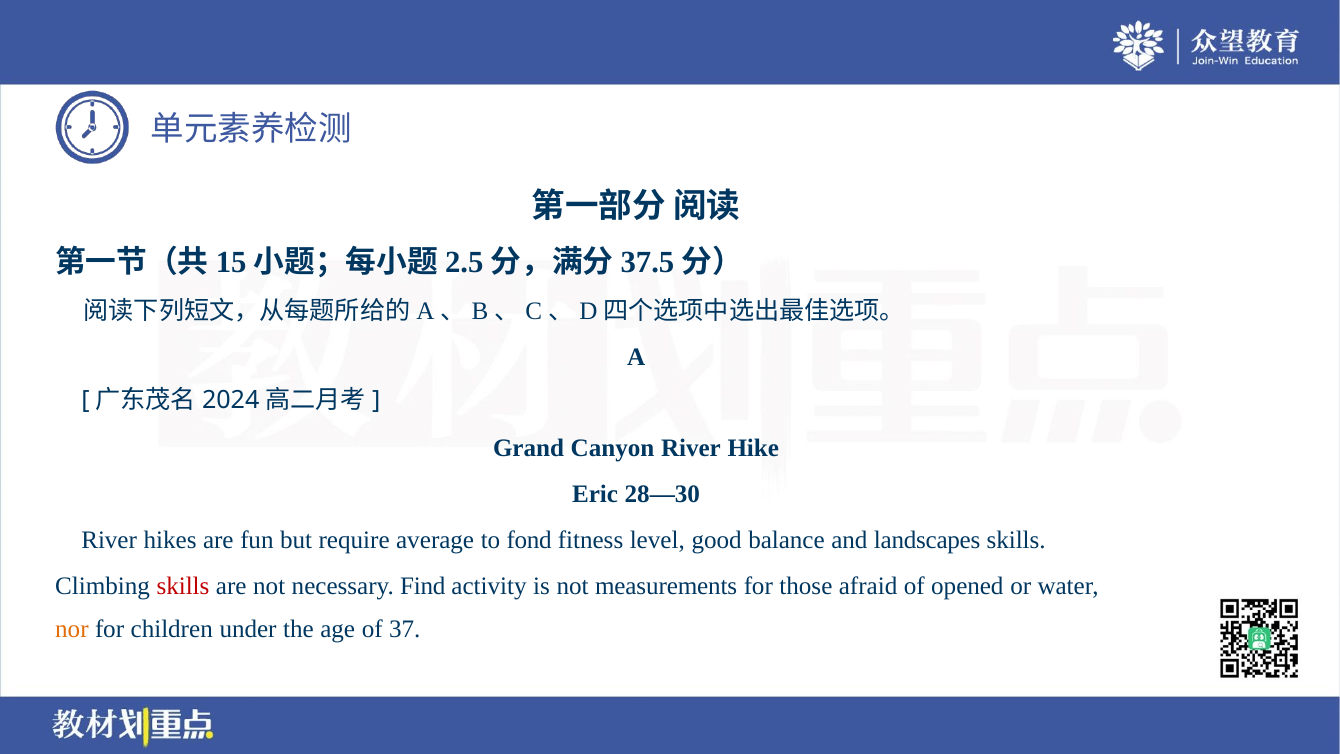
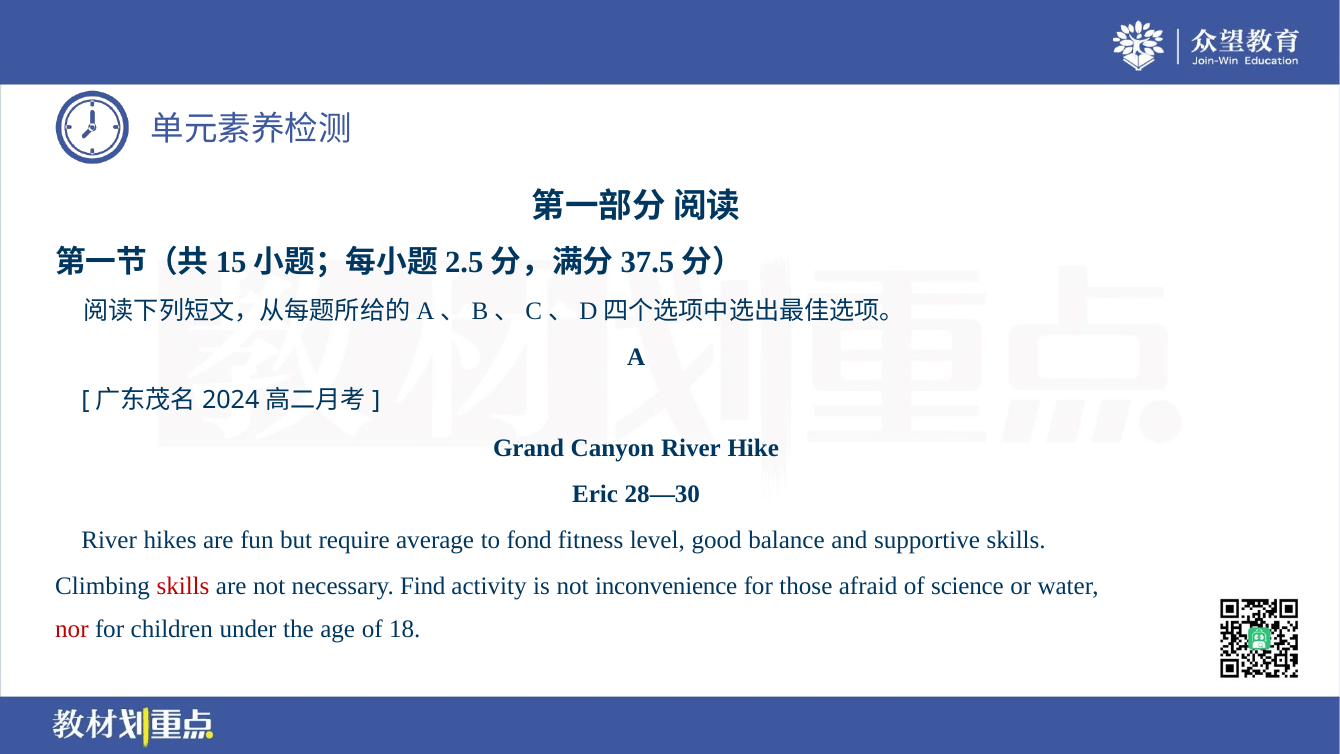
landscapes: landscapes -> supportive (927, 540)
measurements: measurements -> inconvenience (666, 586)
opened: opened -> science (967, 586)
nor colour: orange -> red (72, 629)
37: 37 -> 18 (405, 629)
